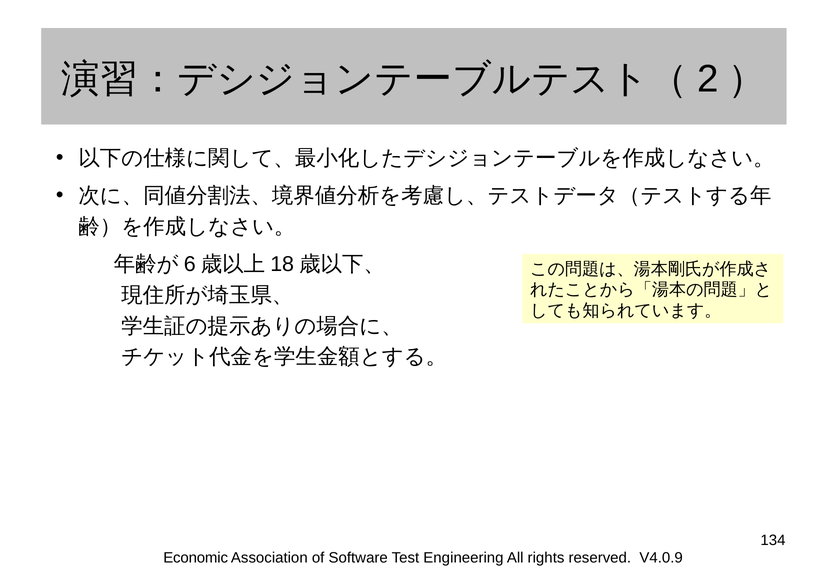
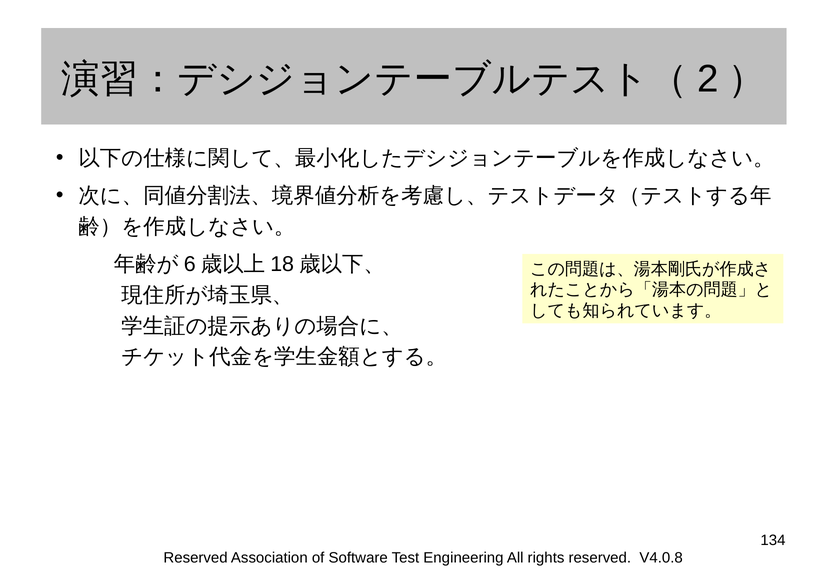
Economic: Economic -> Reserved (196, 558)
V4.0.9: V4.0.9 -> V4.0.8 (661, 558)
